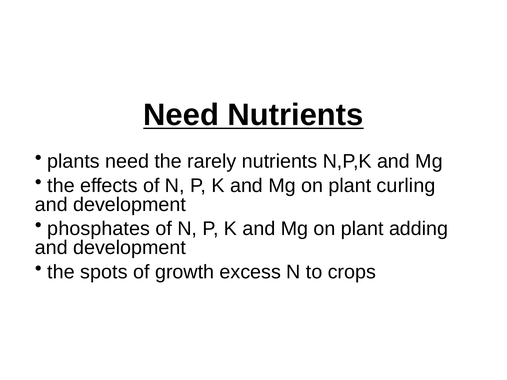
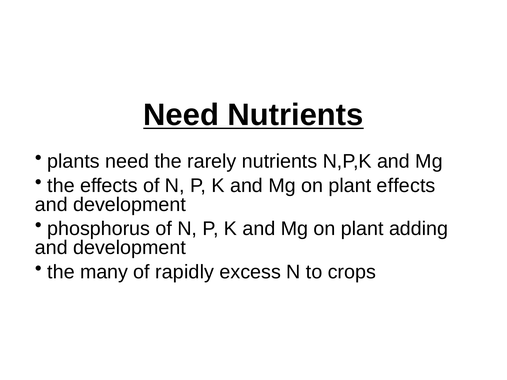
plant curling: curling -> effects (406, 186)
phosphates: phosphates -> phosphorus (99, 229)
spots: spots -> many (104, 272)
growth: growth -> rapidly (185, 272)
